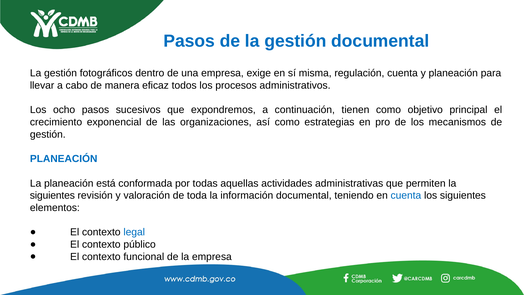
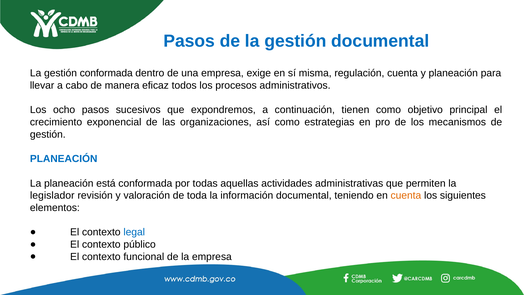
gestión fotográficos: fotográficos -> conformada (106, 73)
siguientes: siguientes -> legislador (52, 195)
cuenta colour: blue -> orange (406, 195)
